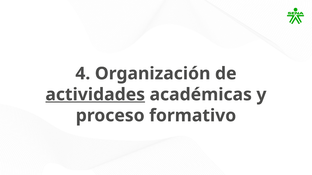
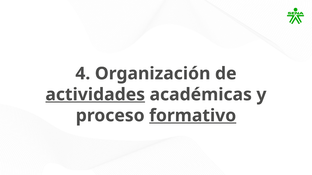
formativo underline: none -> present (193, 116)
